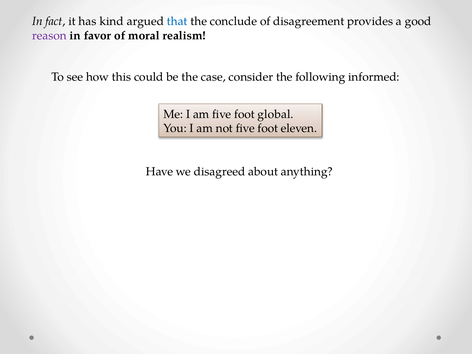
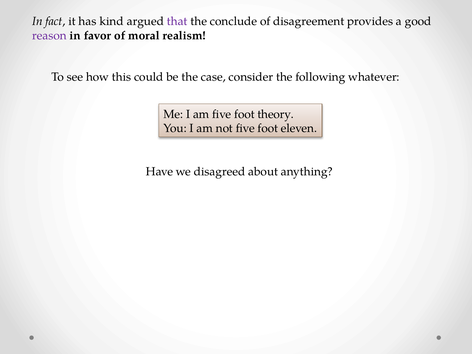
that colour: blue -> purple (177, 21)
informed: informed -> whatever (374, 77)
global: global -> theory (276, 114)
